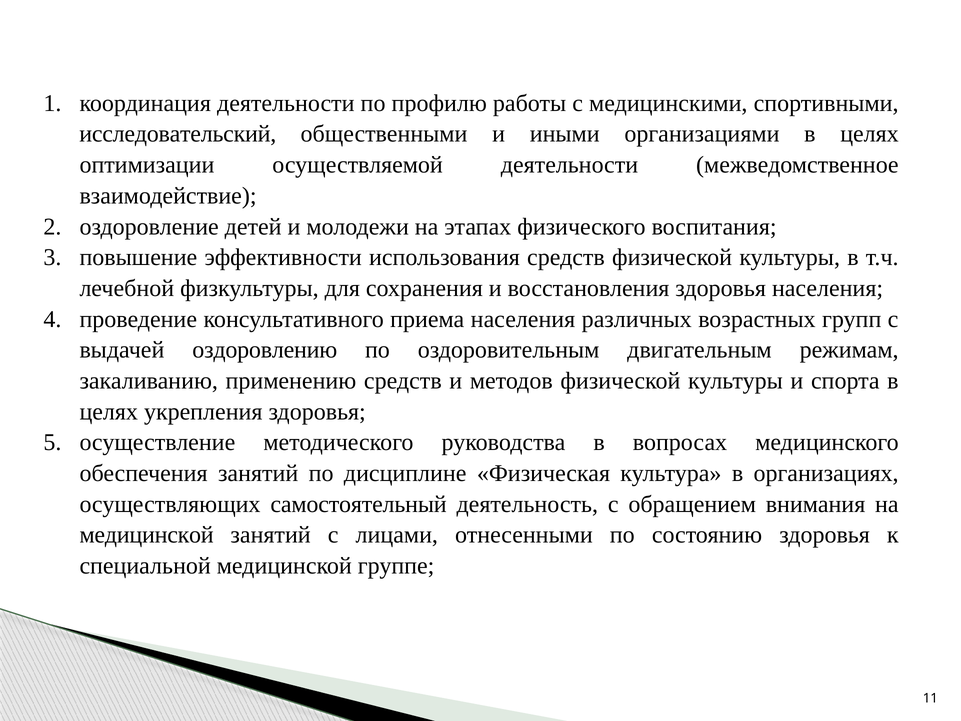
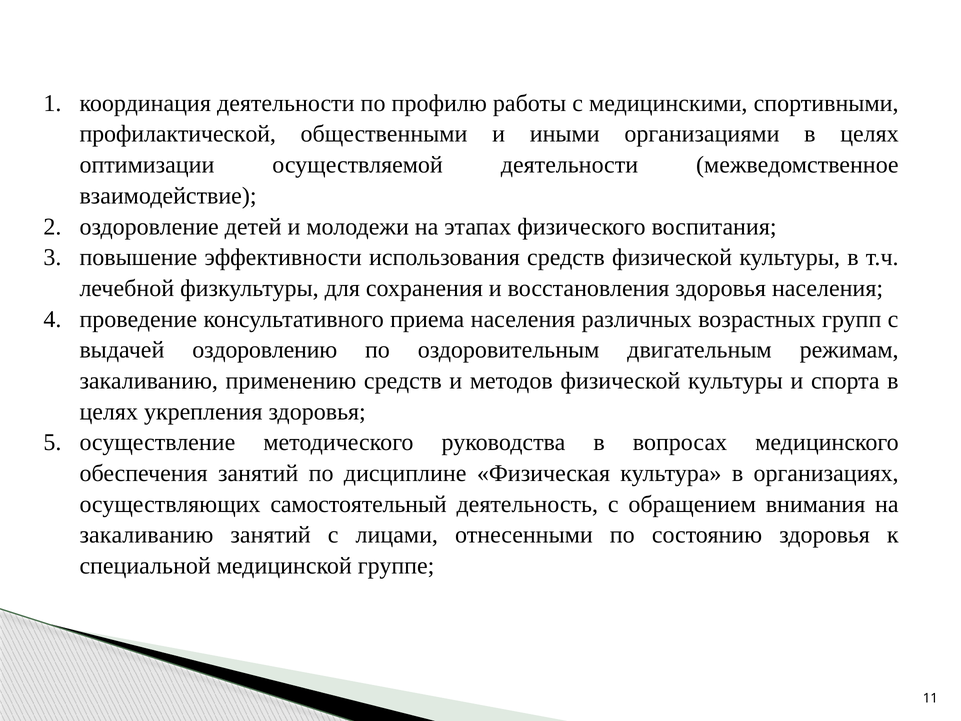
исследовательский: исследовательский -> профилактической (178, 134)
медицинской: медицинской -> закаливанию (146, 535)
